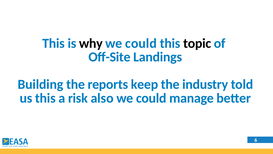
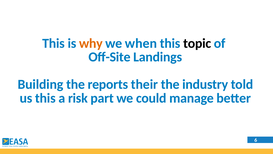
why colour: black -> orange (91, 43)
could: could -> when (141, 43)
keep: keep -> their (144, 84)
also: also -> part (102, 98)
